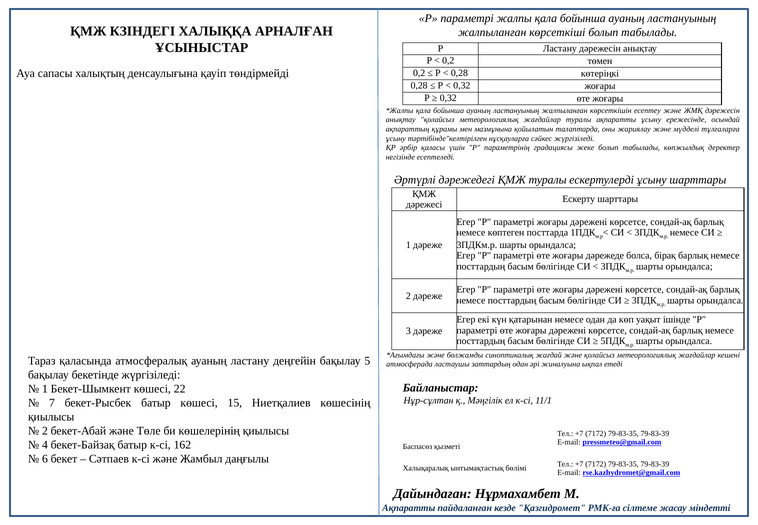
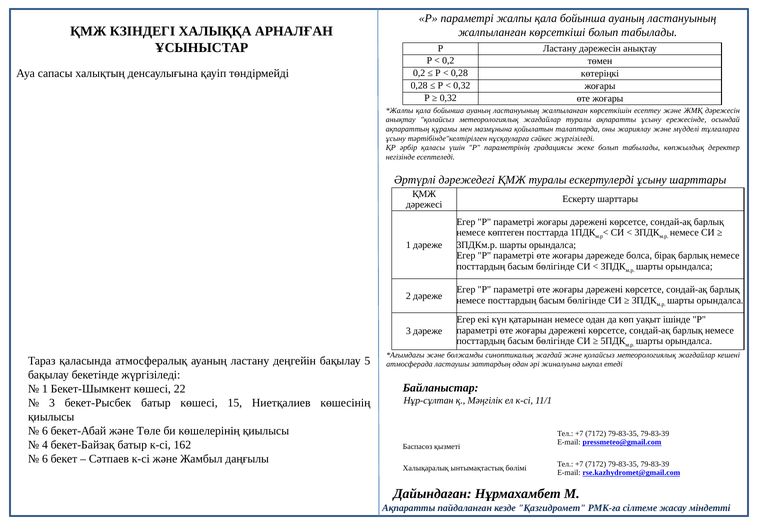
7: 7 -> 3 (52, 403)
2: 2 -> 6 (45, 431)
